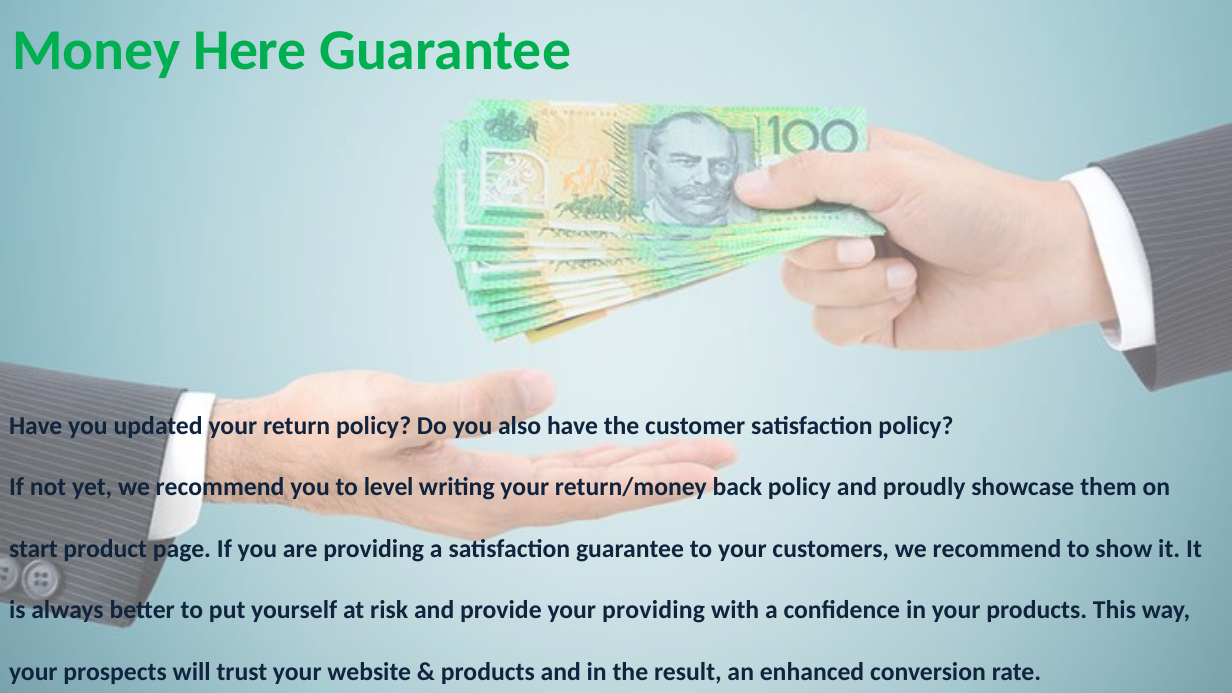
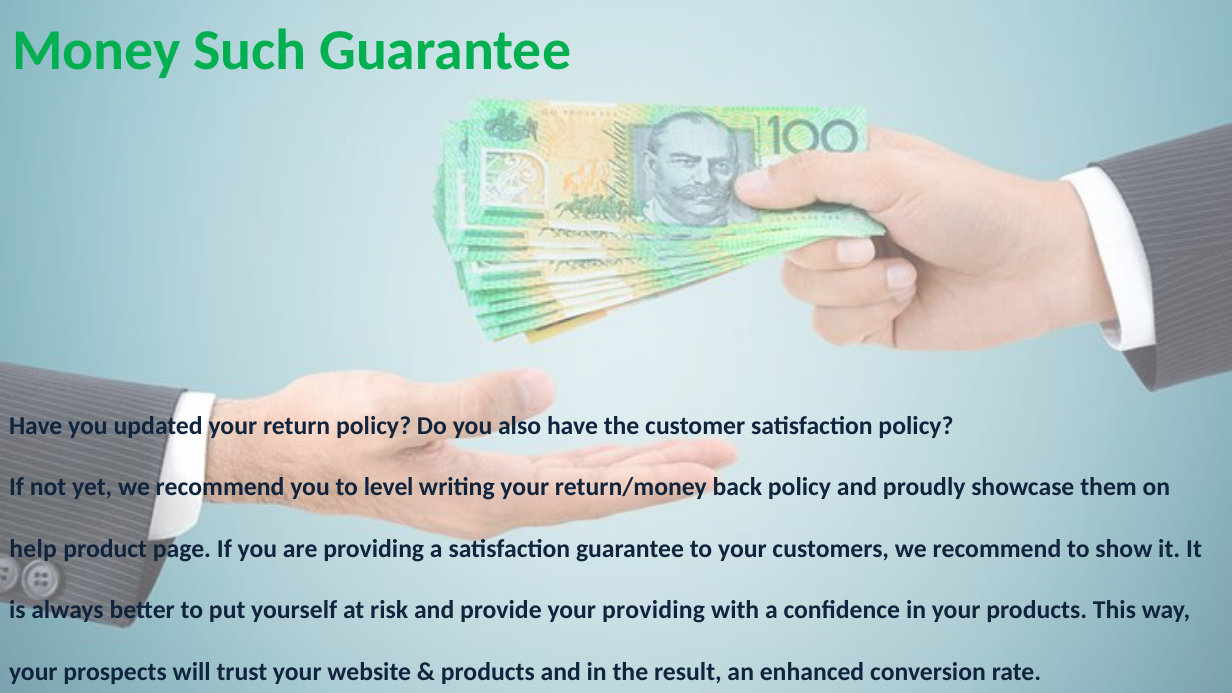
Here: Here -> Such (250, 51)
start: start -> help (33, 549)
